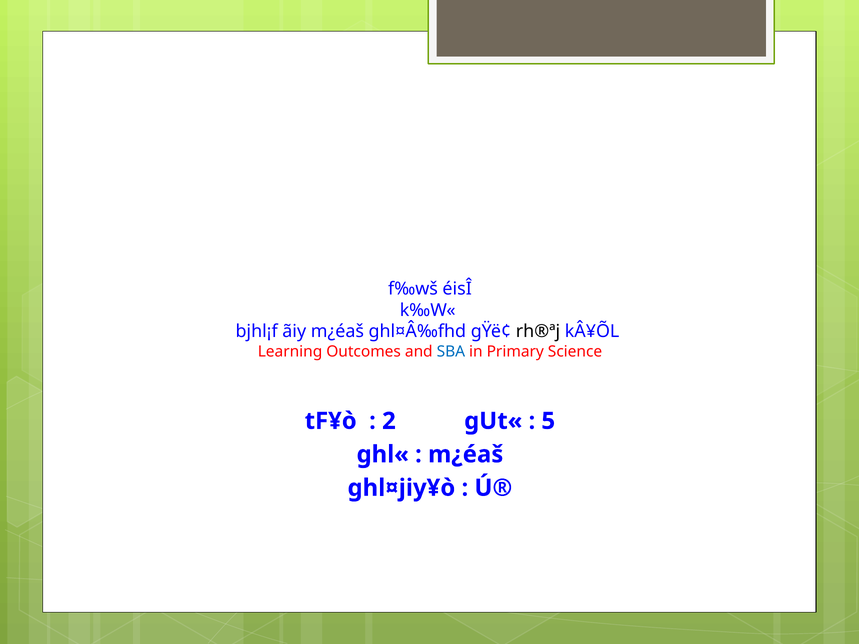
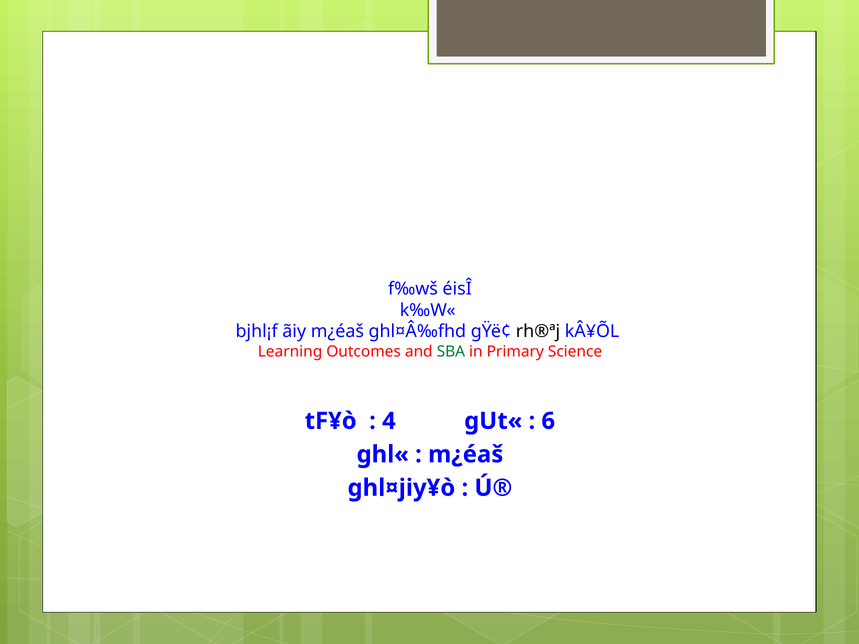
SBA colour: blue -> green (451, 352)
2: 2 -> 4 (389, 421)
5: 5 -> 6 (548, 421)
